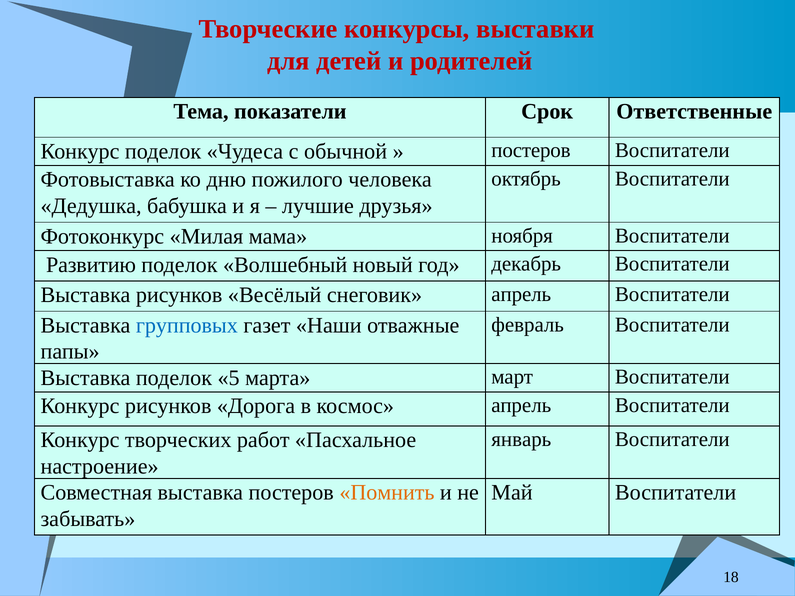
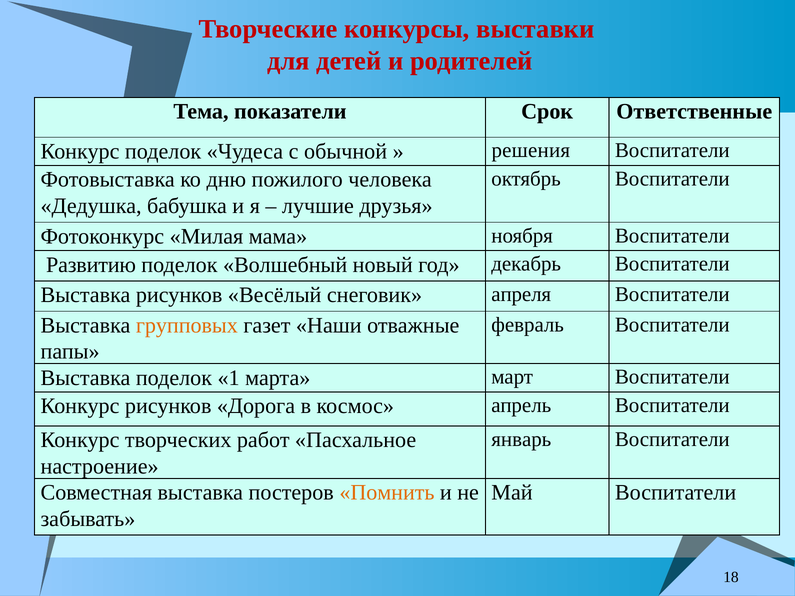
постеров: постеров -> решения (531, 151)
снеговик апрель: апрель -> апреля (521, 294)
групповых colour: blue -> orange (187, 326)
5: 5 -> 1 (229, 378)
